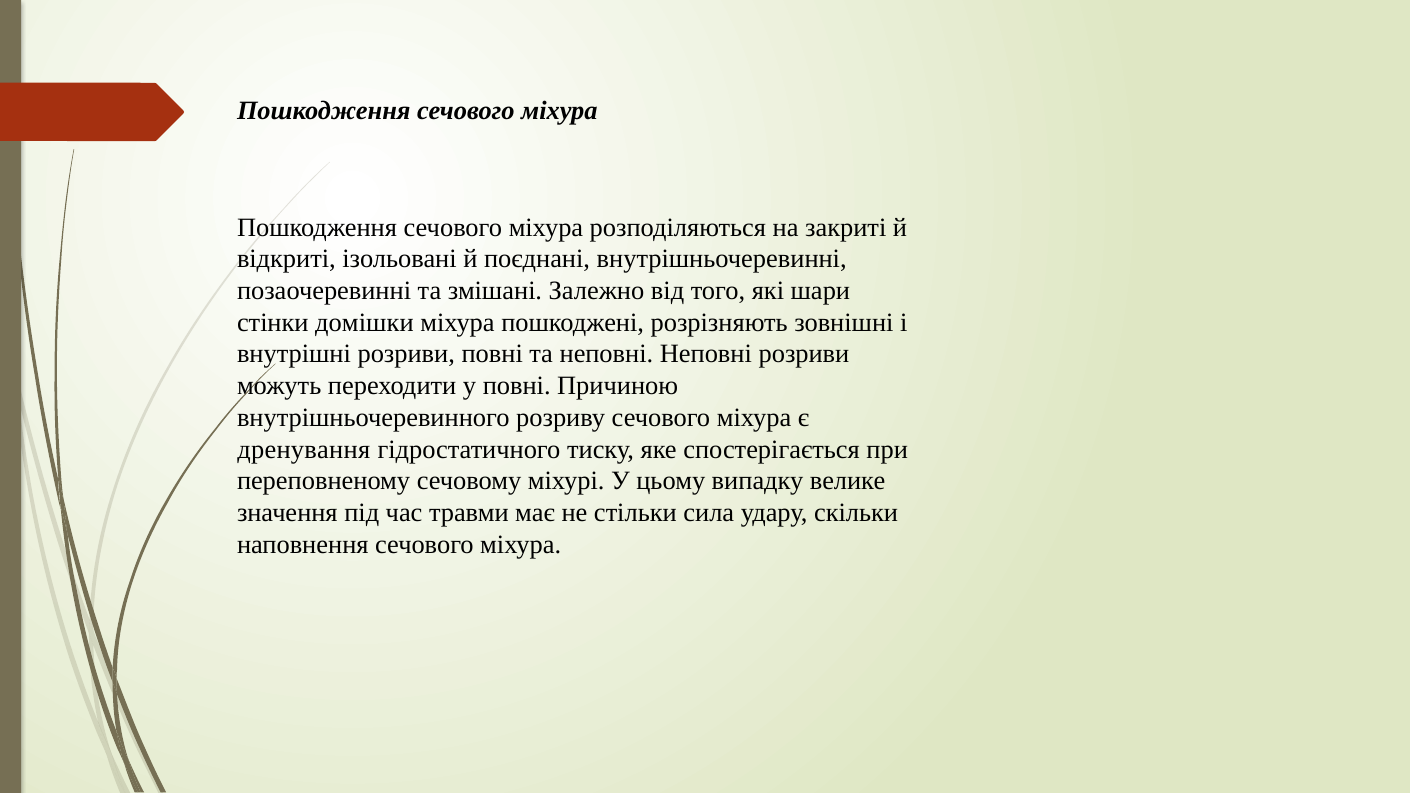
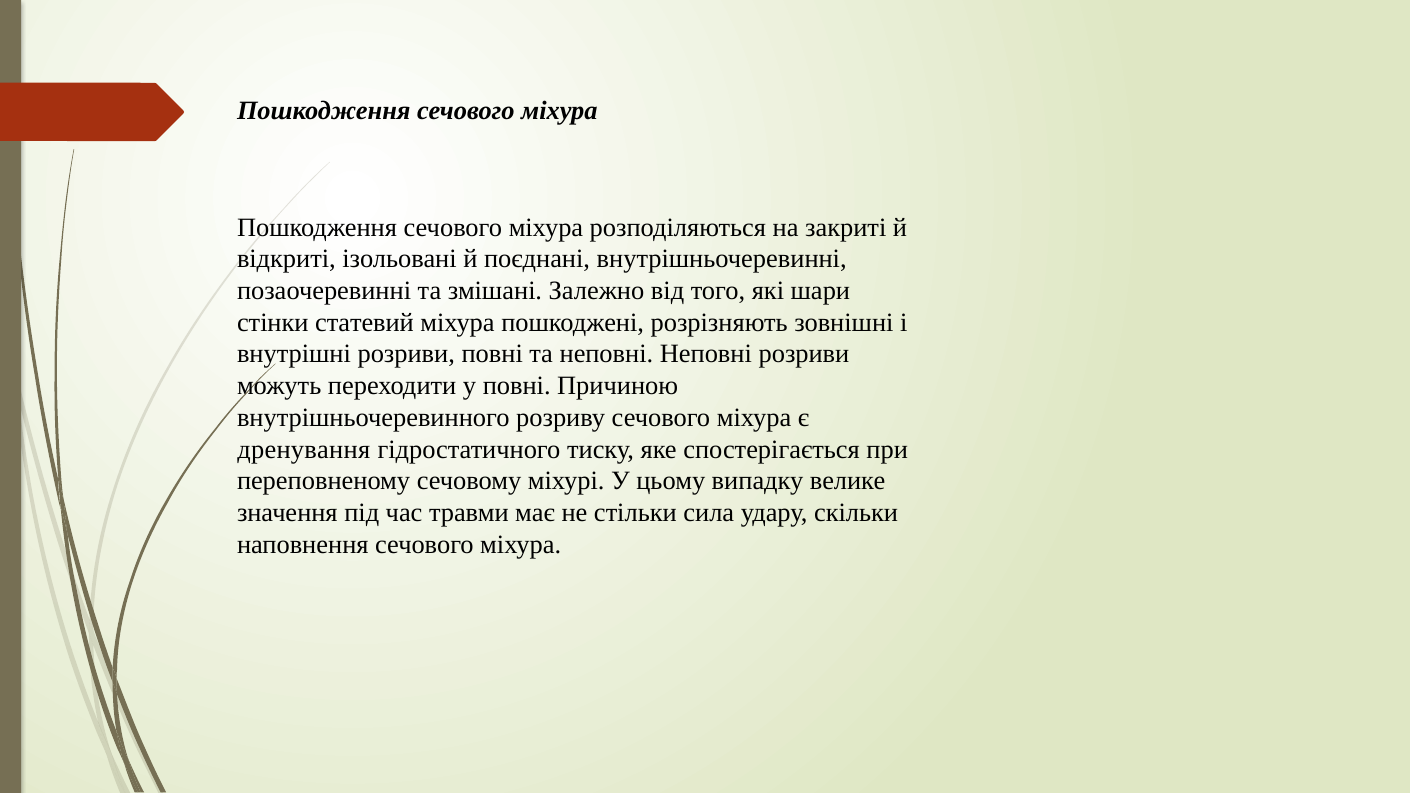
домішки: домішки -> статевий (365, 323)
